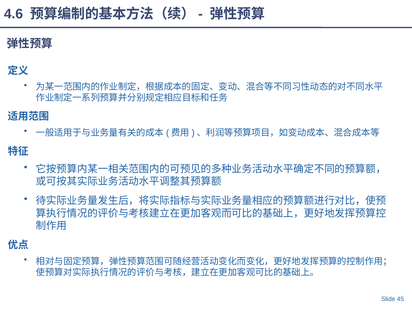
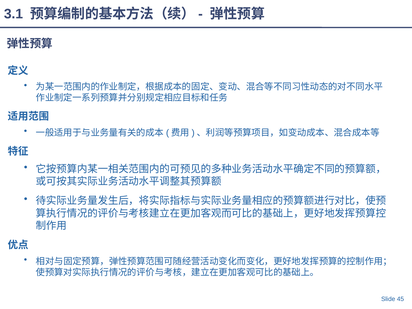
4.6: 4.6 -> 3.1 (13, 14)
